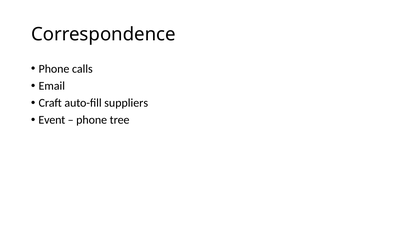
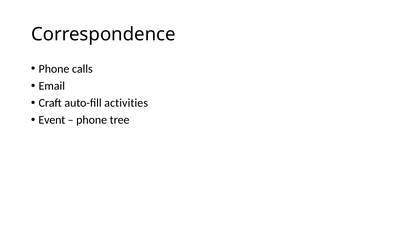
suppliers: suppliers -> activities (126, 103)
